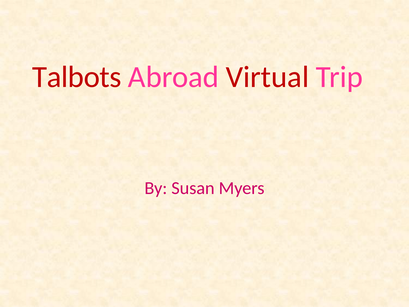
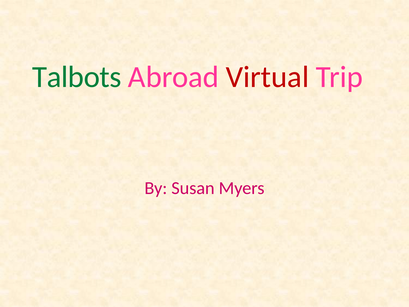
Talbots colour: red -> green (77, 77)
